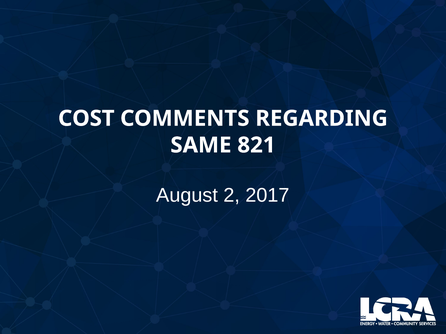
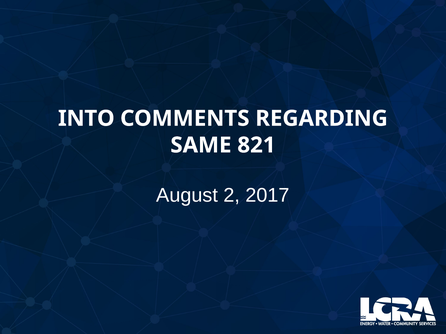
COST: COST -> INTO (86, 119)
